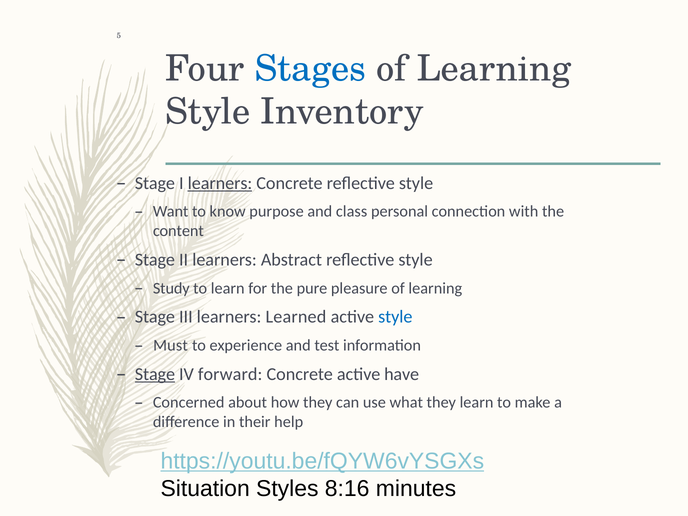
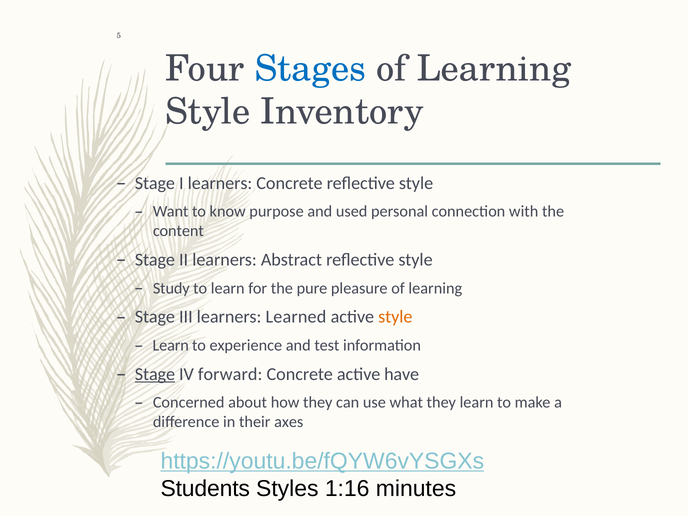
learners underline: present -> none (220, 183)
class: class -> used (352, 212)
style colour: blue -> orange (395, 317)
Must: Must -> Learn (171, 345)
help: help -> axes (289, 422)
Situation: Situation -> Students (205, 488)
8:16: 8:16 -> 1:16 (347, 488)
